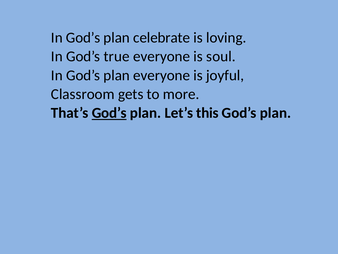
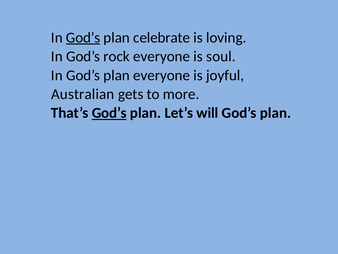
God’s underline: none -> present (83, 38)
true: true -> rock (117, 56)
Classroom: Classroom -> Australian (83, 94)
this: this -> will (207, 113)
